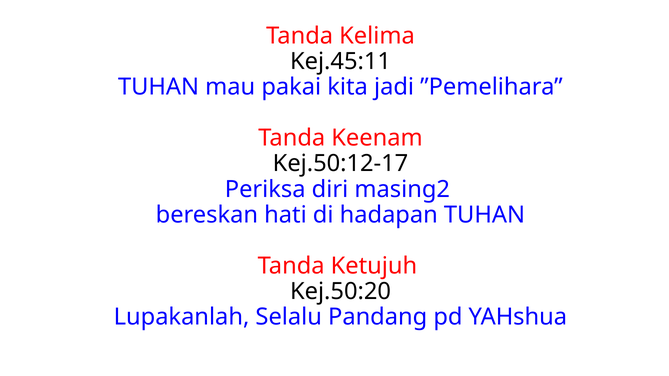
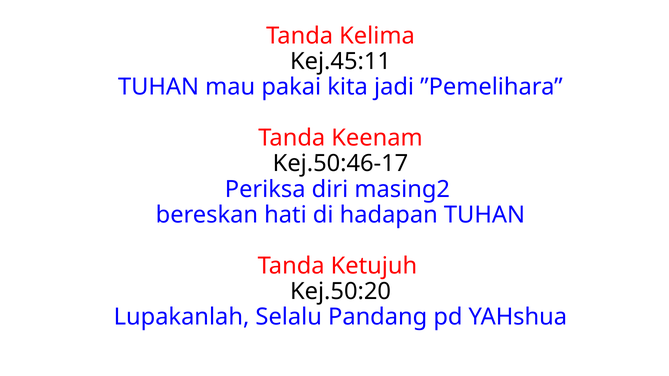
Kej.50:12-17: Kej.50:12-17 -> Kej.50:46-17 (340, 164)
